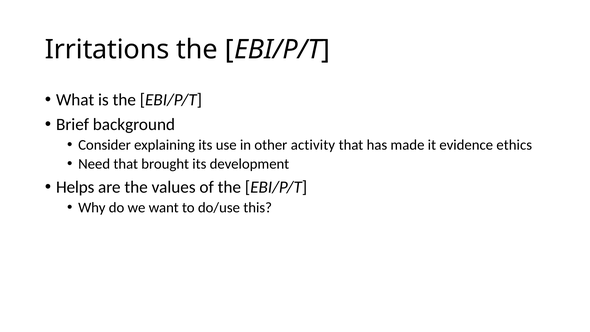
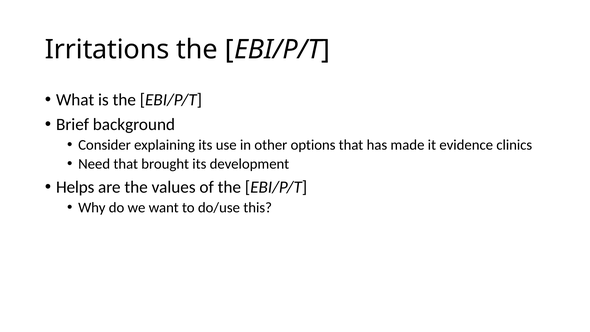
activity: activity -> options (313, 145)
ethics: ethics -> clinics (514, 145)
